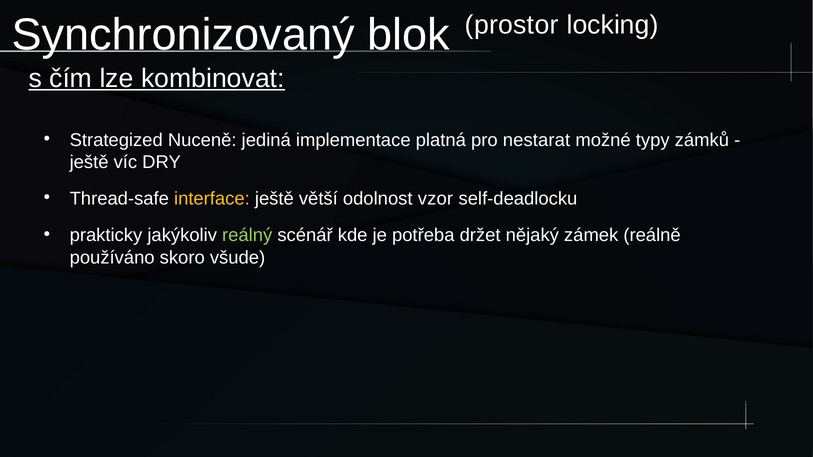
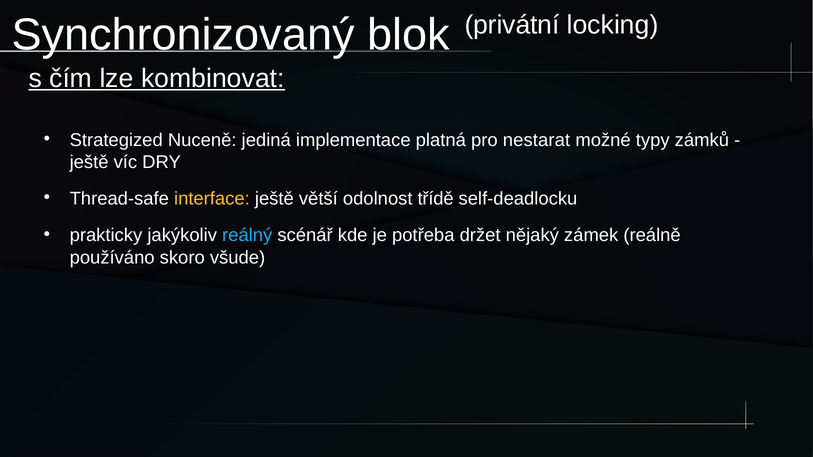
prostor: prostor -> privátní (512, 25)
vzor: vzor -> třídě (436, 199)
reálný colour: light green -> light blue (247, 236)
